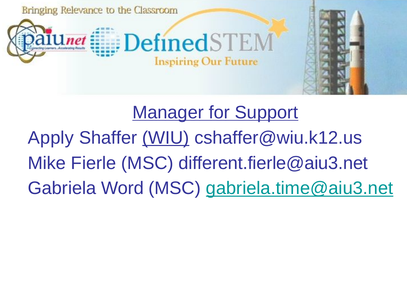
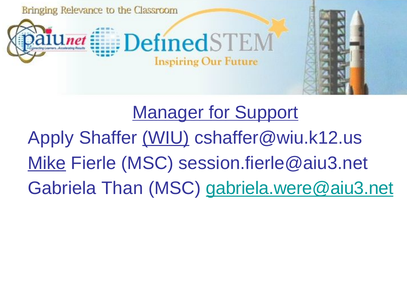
Mike underline: none -> present (47, 163)
different.fierle@aiu3.net: different.fierle@aiu3.net -> session.fierle@aiu3.net (273, 163)
Word: Word -> Than (122, 189)
gabriela.time@aiu3.net: gabriela.time@aiu3.net -> gabriela.were@aiu3.net (300, 189)
